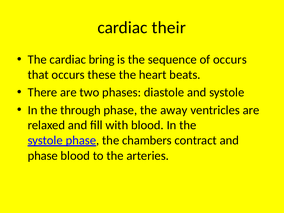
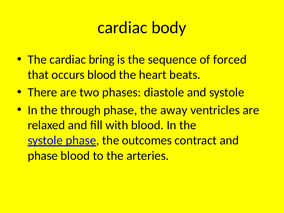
their: their -> body (169, 27)
of occurs: occurs -> forced (230, 60)
occurs these: these -> blood (102, 75)
chambers: chambers -> outcomes (147, 140)
